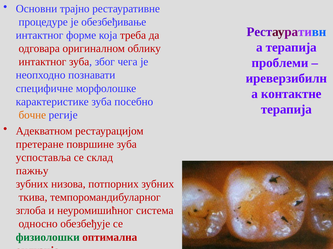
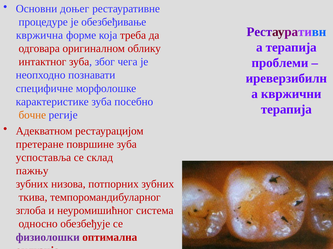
трајно: трајно -> доњег (75, 9)
интактног: интактног -> квржична (40, 35)
контактне: контактне -> квржични (291, 94)
физиолошки colour: green -> purple (48, 238)
